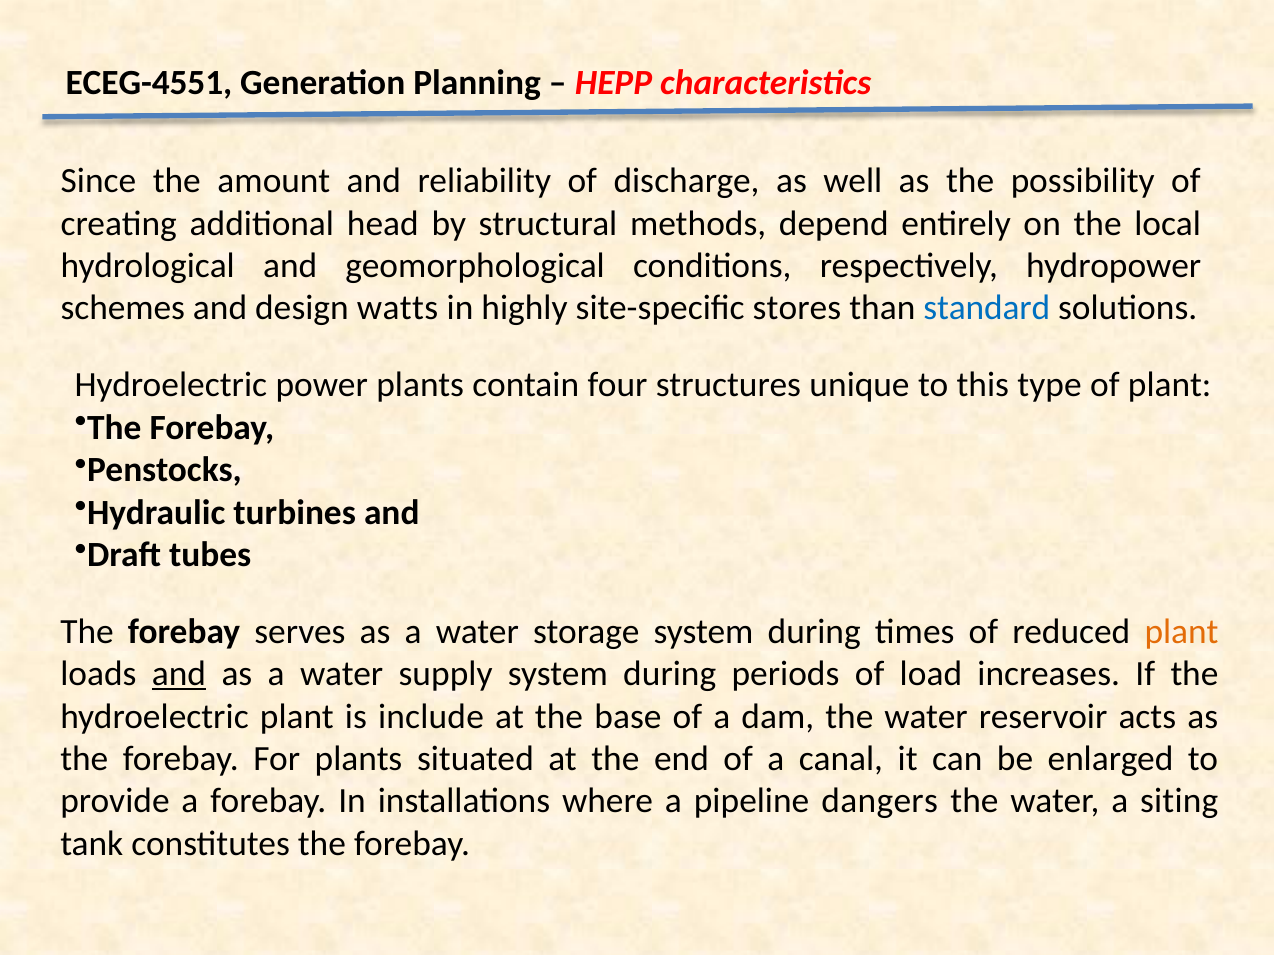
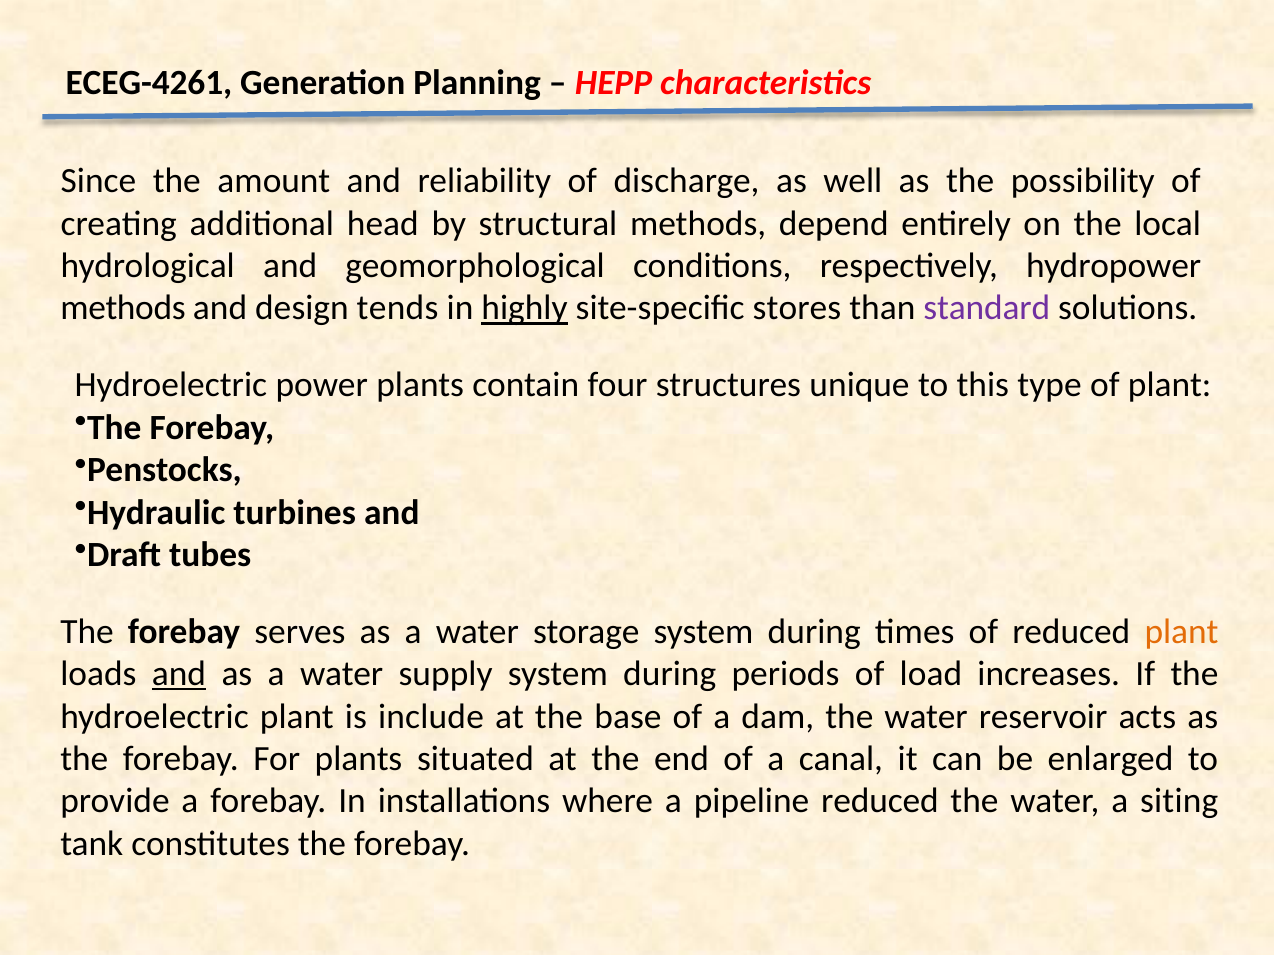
ECEG-4551: ECEG-4551 -> ECEG-4261 (149, 83)
schemes: schemes -> methods (123, 308)
watts: watts -> tends (398, 308)
highly underline: none -> present (525, 308)
standard colour: blue -> purple (987, 308)
pipeline dangers: dangers -> reduced (880, 802)
